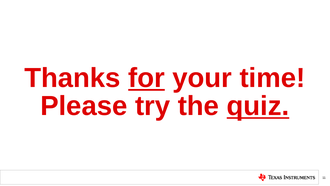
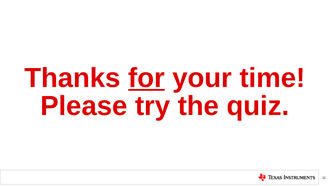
quiz underline: present -> none (258, 106)
